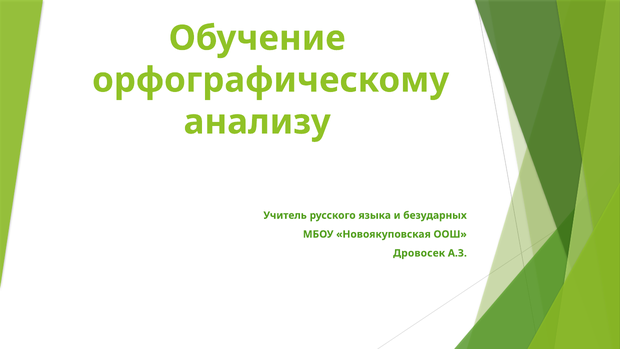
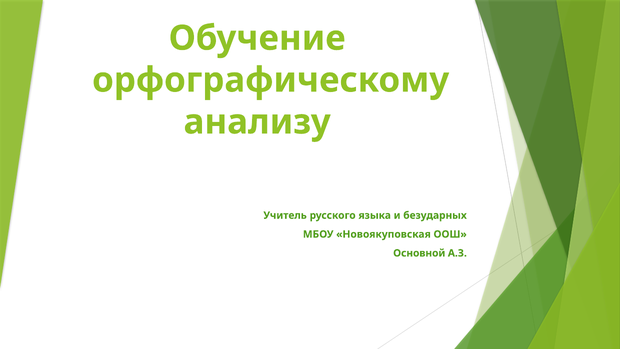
Дровосек: Дровосек -> Основной (419, 253)
